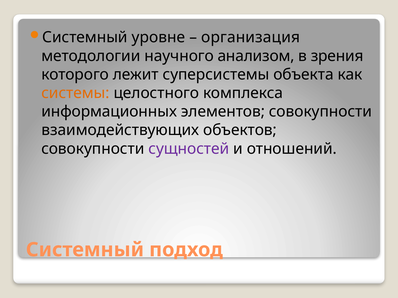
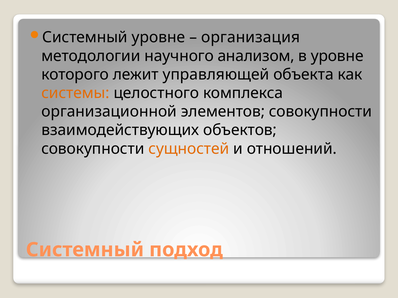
в зрения: зрения -> уровне (337, 56)
суперсистемы: суперсистемы -> управляющей (216, 75)
информационных: информационных -> организационной (109, 112)
сущностей colour: purple -> orange (189, 149)
